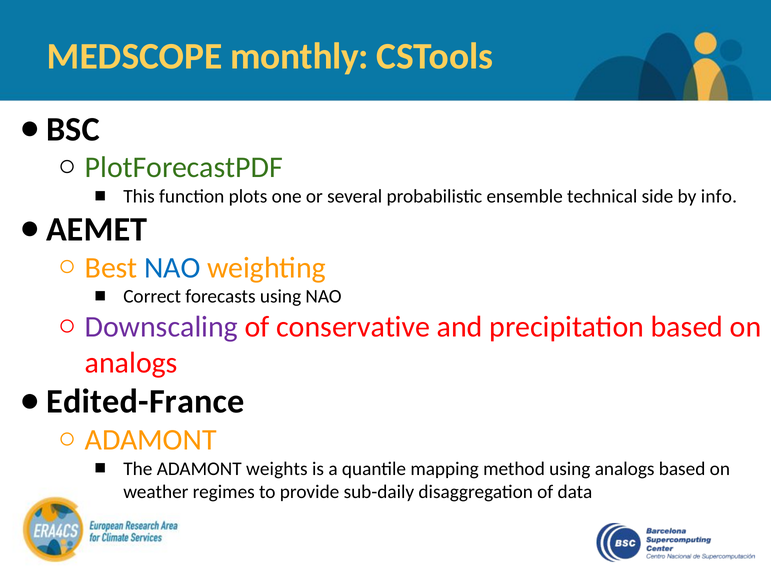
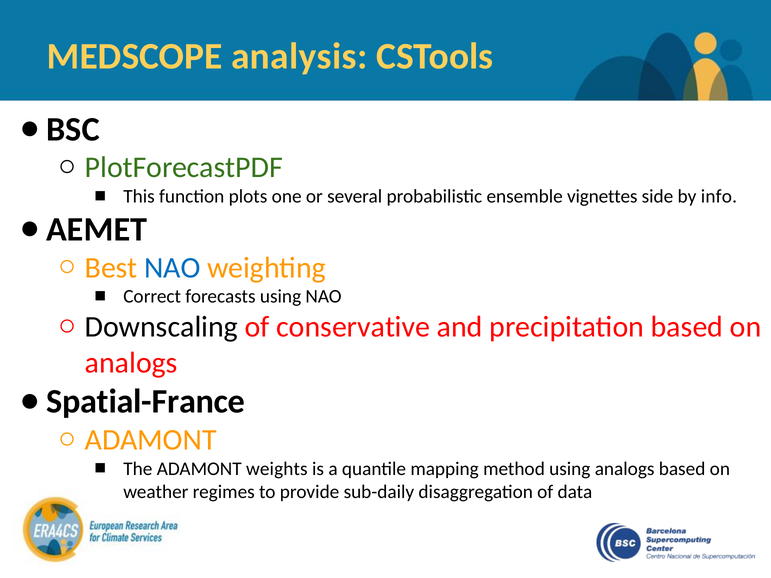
monthly: monthly -> analysis (299, 56)
technical: technical -> vignettes (602, 196)
Downscaling colour: purple -> black (161, 327)
Edited-France: Edited-France -> Spatial-France (146, 402)
